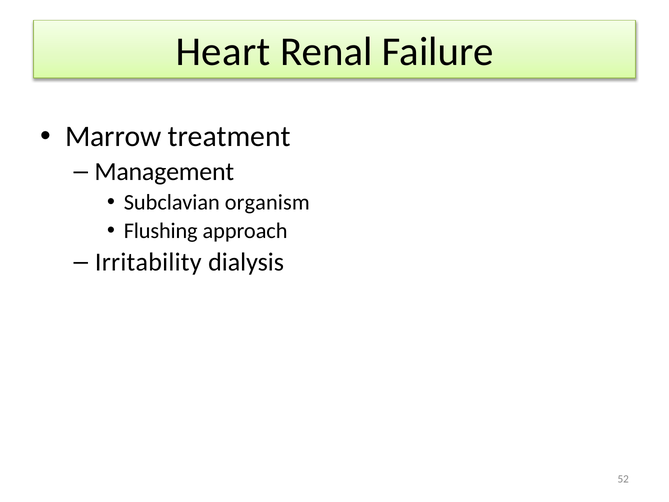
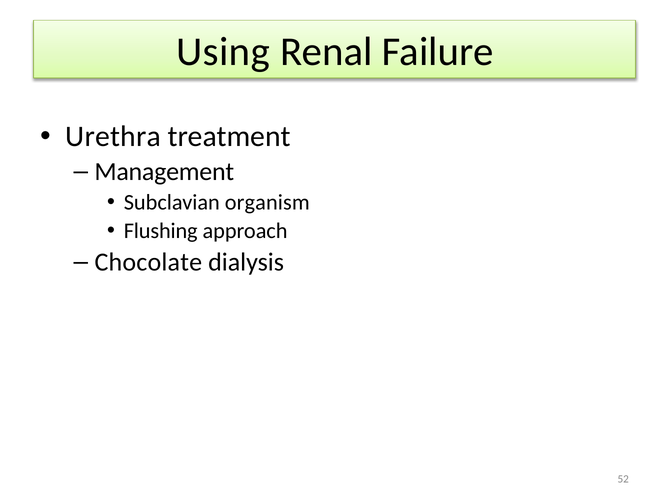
Heart: Heart -> Using (223, 52)
Marrow: Marrow -> Urethra (113, 136)
Irritability: Irritability -> Chocolate (148, 262)
